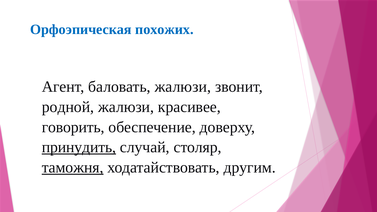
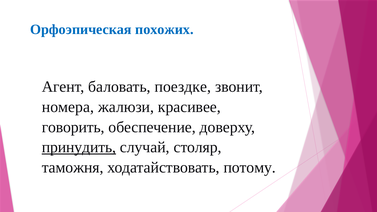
баловать жалюзи: жалюзи -> поездке (183, 87)
родной: родной -> номера (68, 107)
таможня underline: present -> none (73, 167)
другим: другим -> потому (250, 167)
